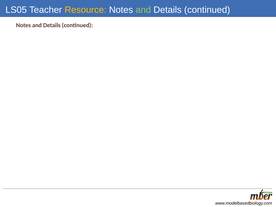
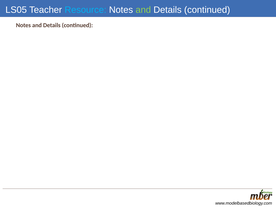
Resource colour: yellow -> light blue (86, 10)
